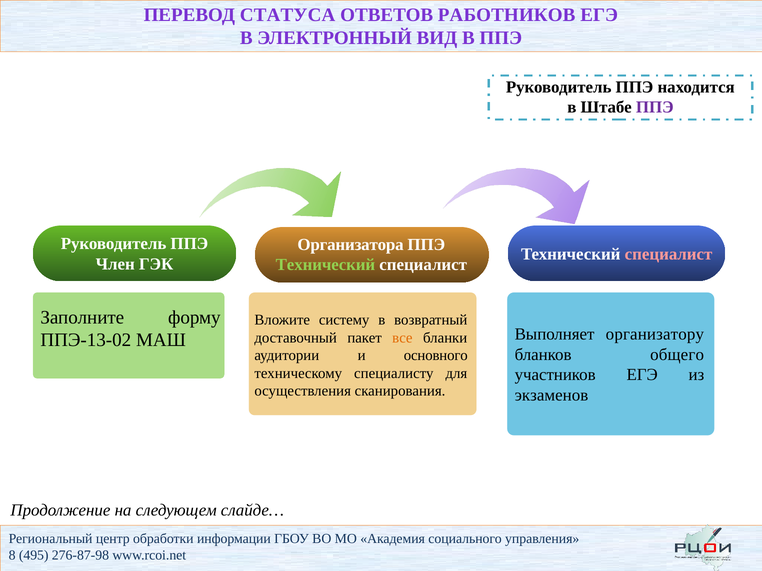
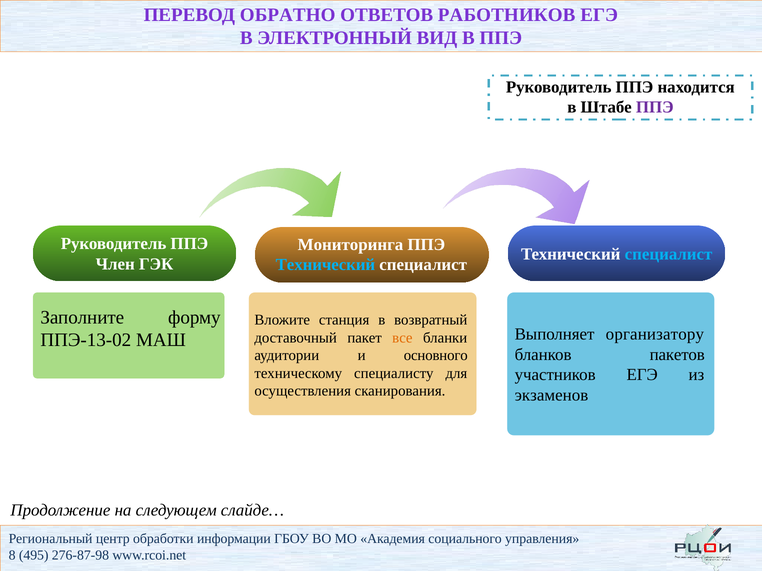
СТАТУСА: СТАТУСА -> ОБРАТНО (288, 15)
Организатора: Организатора -> Мониторинга (350, 245)
специалист colour: pink -> light blue (669, 254)
Технический colour: light green -> light blue (325, 265)
систему: систему -> станция (344, 320)
общего: общего -> пакетов (677, 355)
